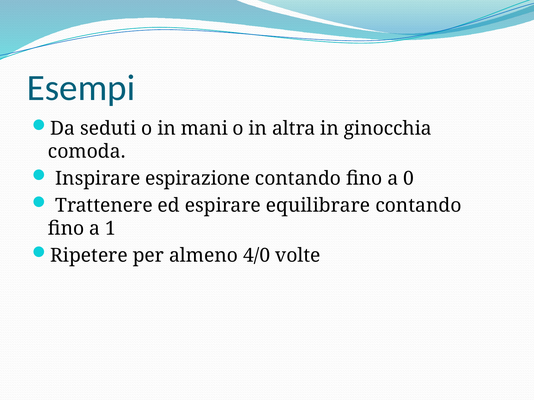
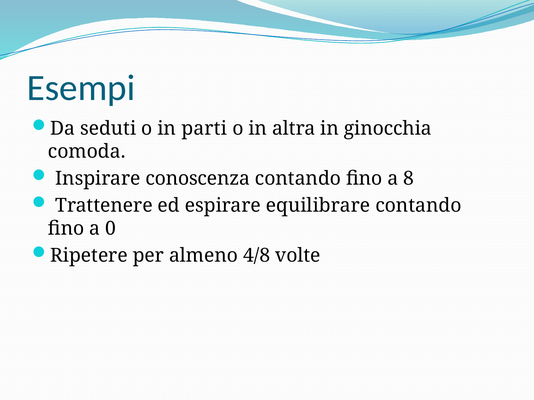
mani: mani -> parti (204, 129)
espirazione: espirazione -> conoscenza (198, 179)
0: 0 -> 8 (409, 179)
1: 1 -> 0 (111, 229)
4/0: 4/0 -> 4/8 (257, 256)
